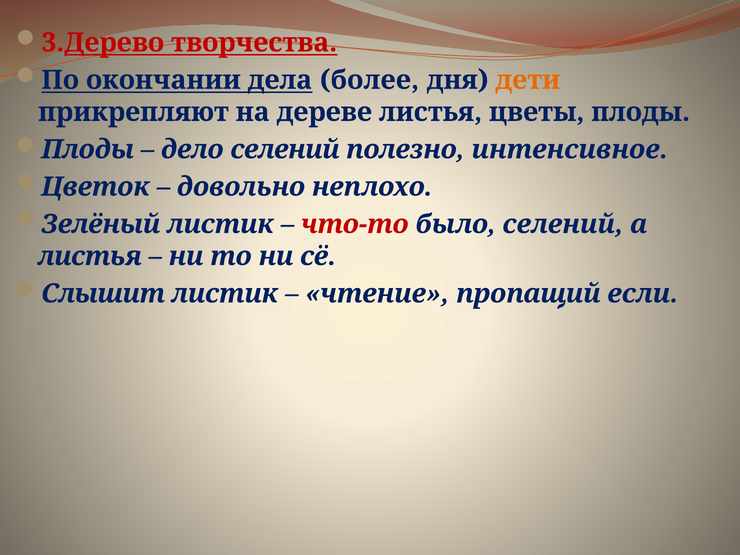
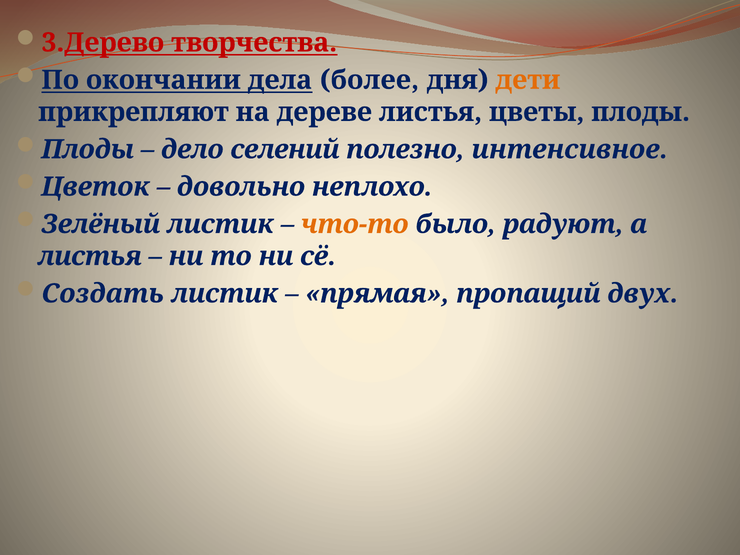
что-то colour: red -> orange (355, 224)
было селений: селений -> радуют (563, 224)
Слышит: Слышит -> Создать (103, 294)
чтение: чтение -> прямая (377, 294)
если: если -> двух (643, 294)
